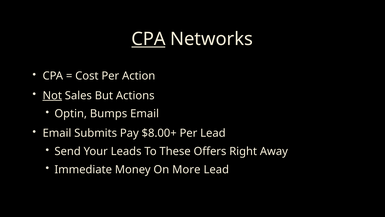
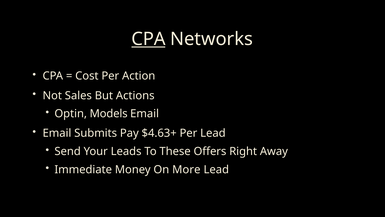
Not underline: present -> none (52, 95)
Bumps: Bumps -> Models (109, 114)
$8.00+: $8.00+ -> $4.63+ (159, 133)
